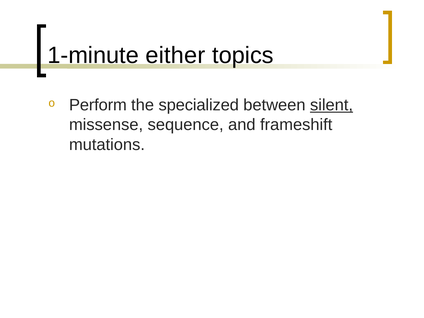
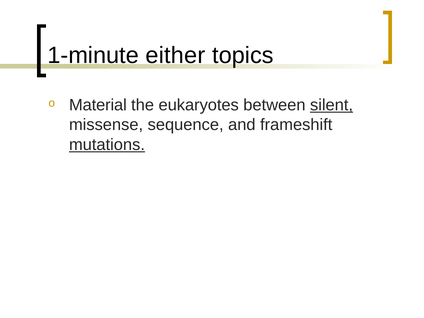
Perform: Perform -> Material (98, 105)
specialized: specialized -> eukaryotes (199, 105)
mutations underline: none -> present (107, 145)
